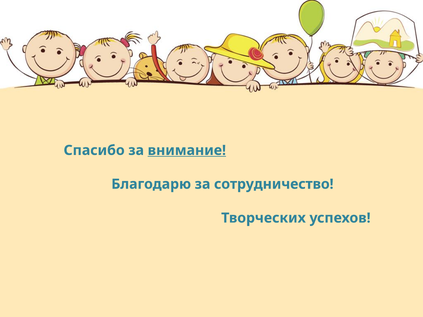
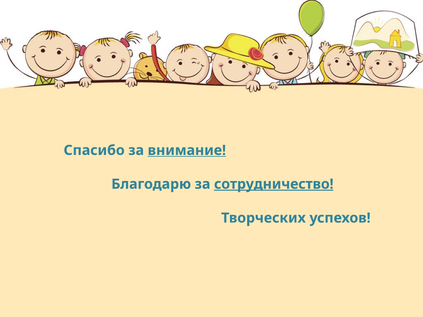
сотрудничество underline: none -> present (274, 184)
